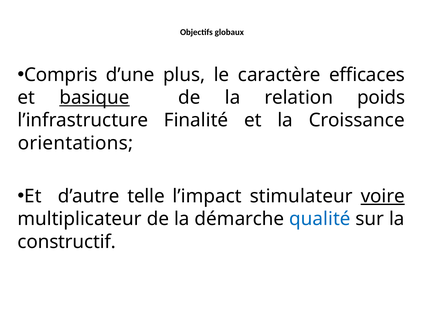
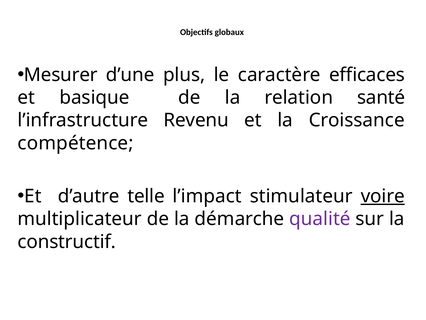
Compris: Compris -> Mesurer (61, 75)
basique underline: present -> none (94, 97)
poids: poids -> santé (381, 97)
Finalité: Finalité -> Revenu (196, 120)
orientations: orientations -> compétence (76, 143)
qualité colour: blue -> purple (320, 219)
